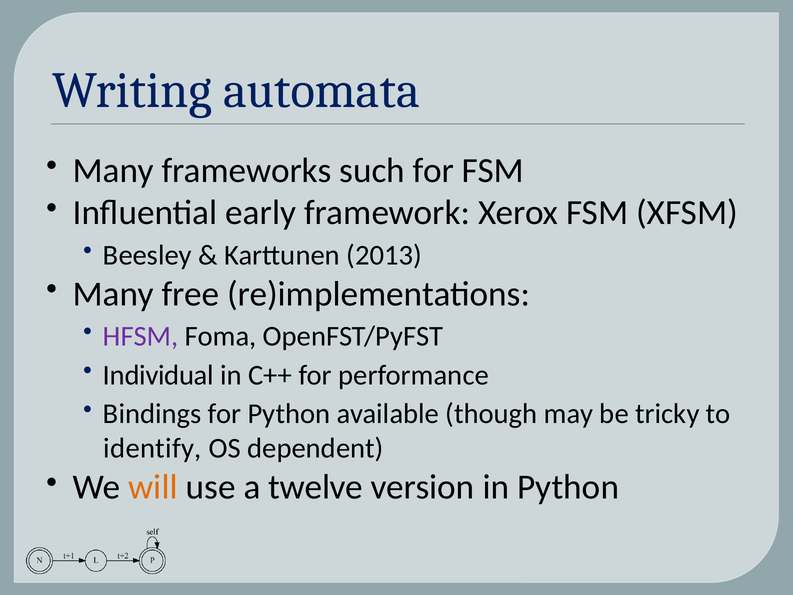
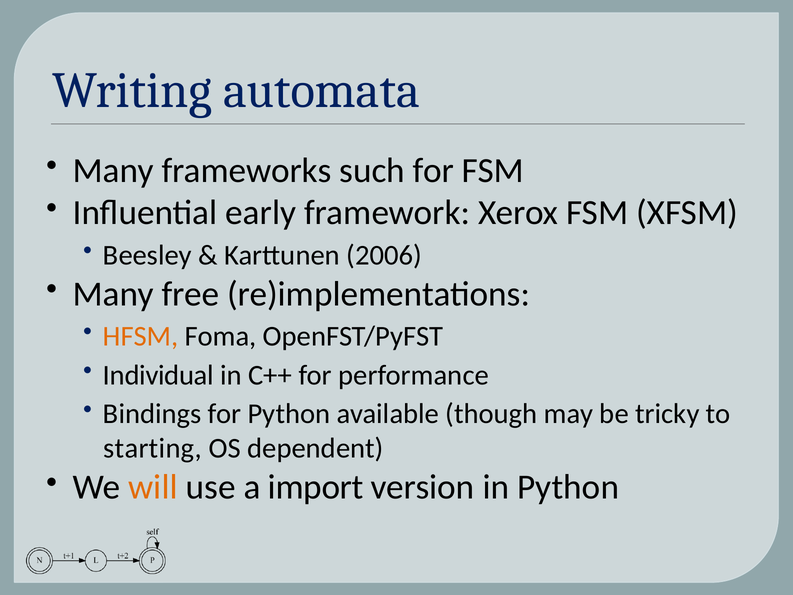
2013: 2013 -> 2006 (384, 255)
HFSM colour: purple -> orange (141, 336)
identify: identify -> starting (152, 448)
twelve: twelve -> import (316, 487)
